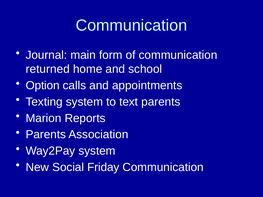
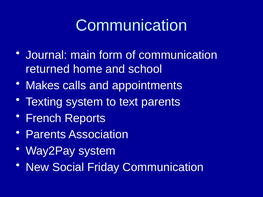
Option: Option -> Makes (43, 86)
Marion: Marion -> French (44, 118)
